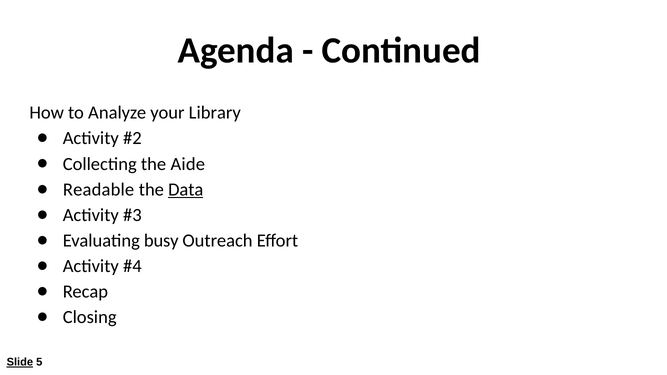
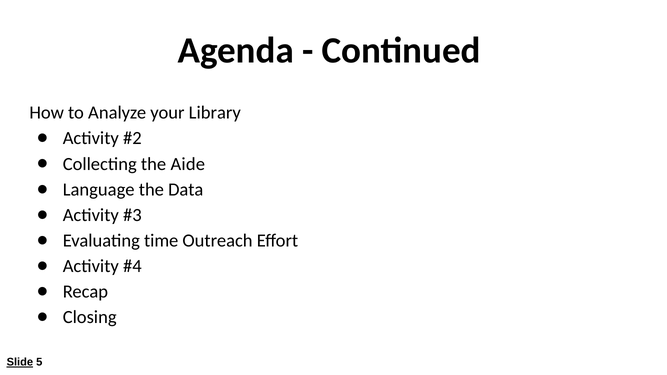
Readable: Readable -> Language (99, 190)
Data underline: present -> none (186, 190)
busy: busy -> time (161, 241)
